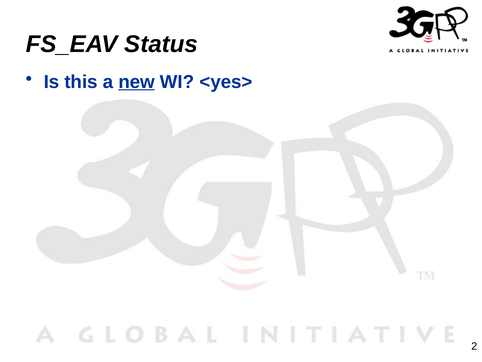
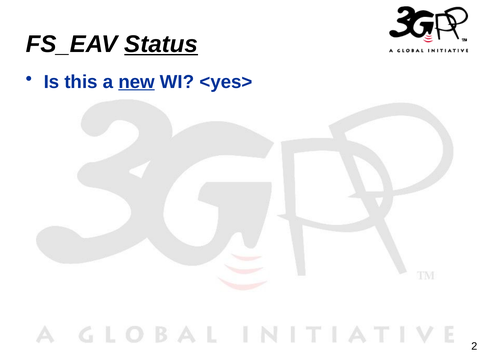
Status underline: none -> present (161, 44)
